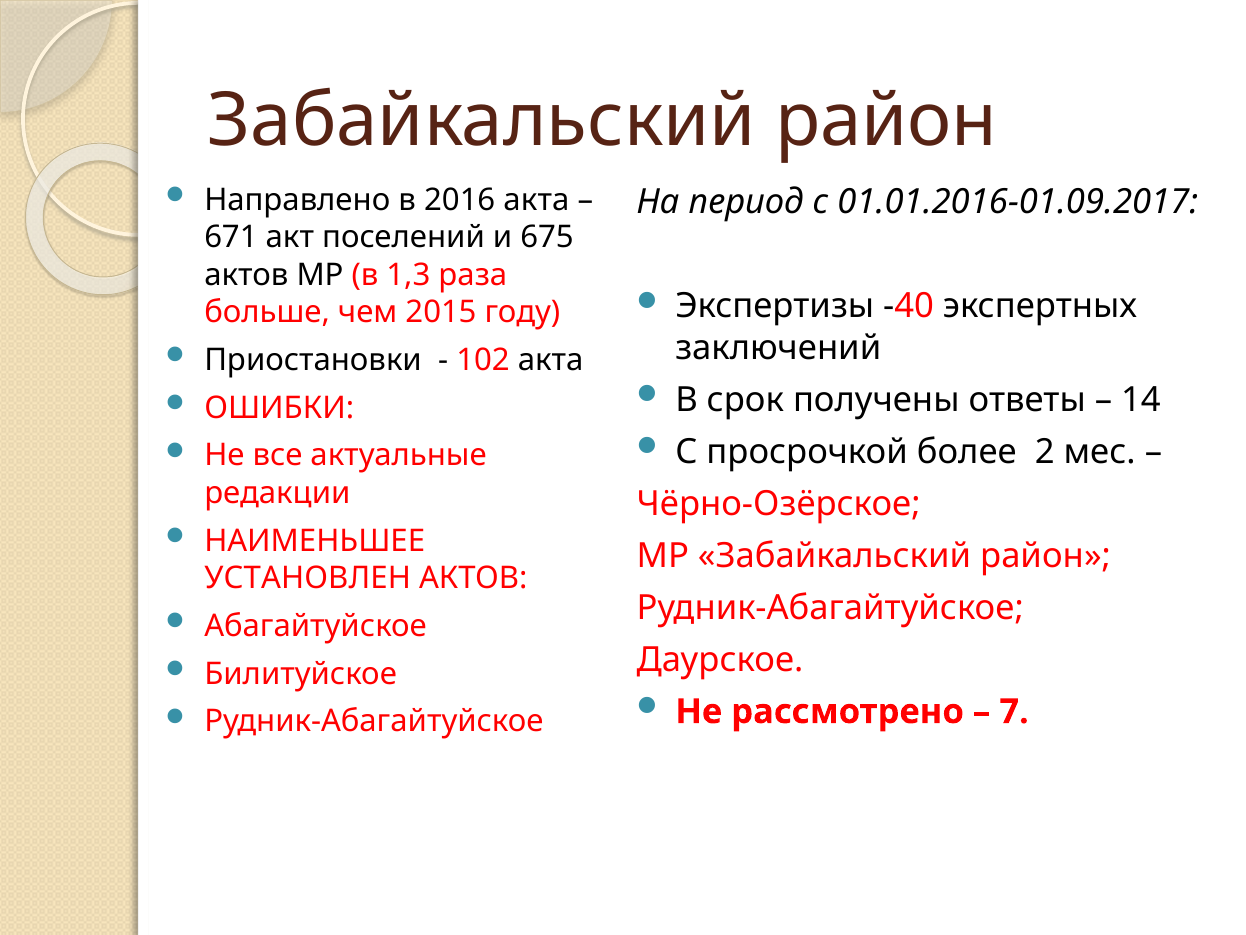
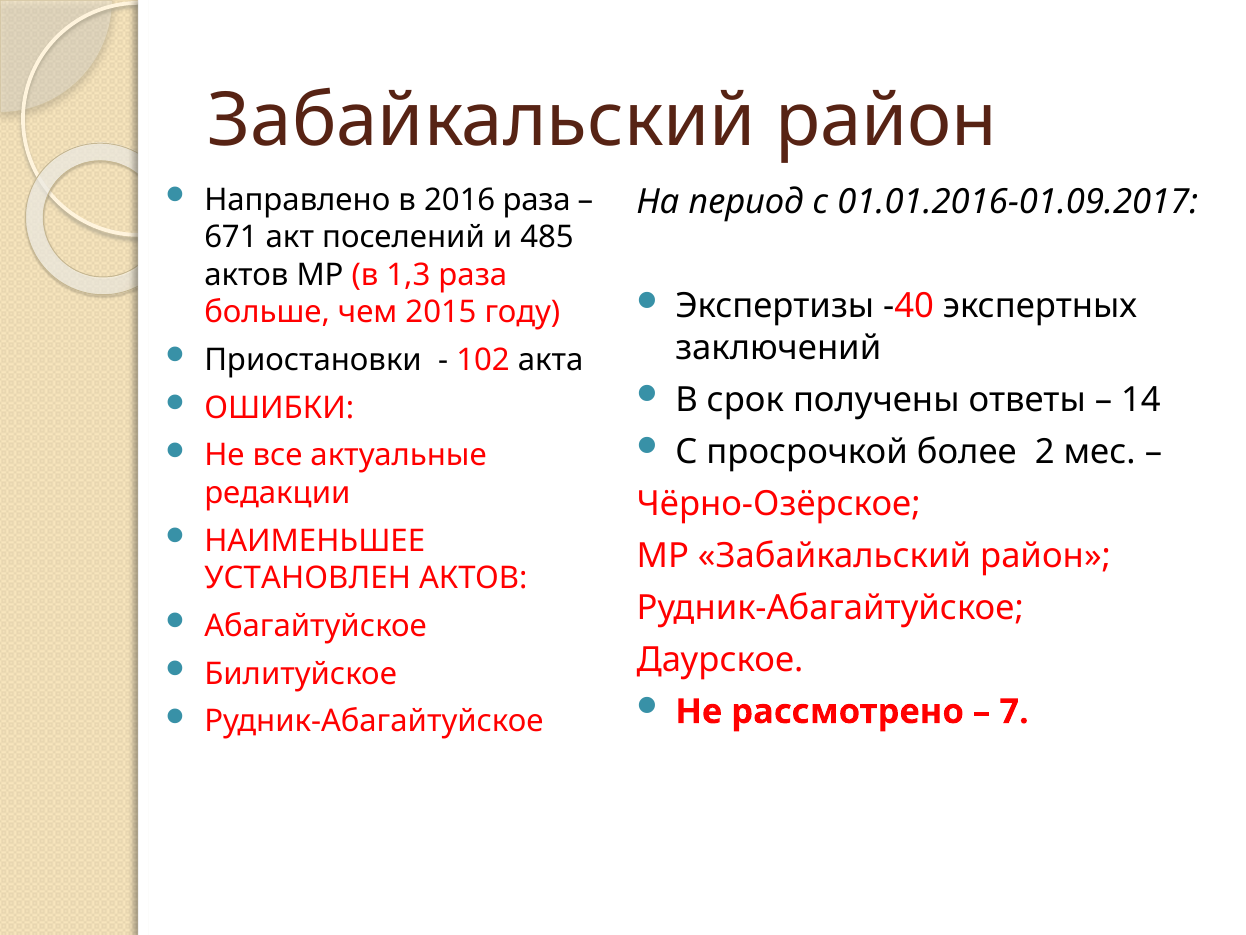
2016 акта: акта -> раза (537, 200)
675: 675 -> 485 (547, 237)
